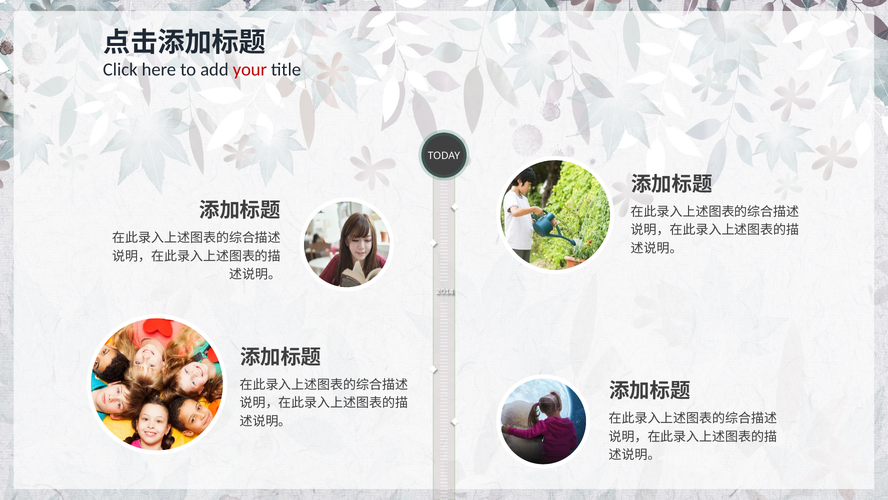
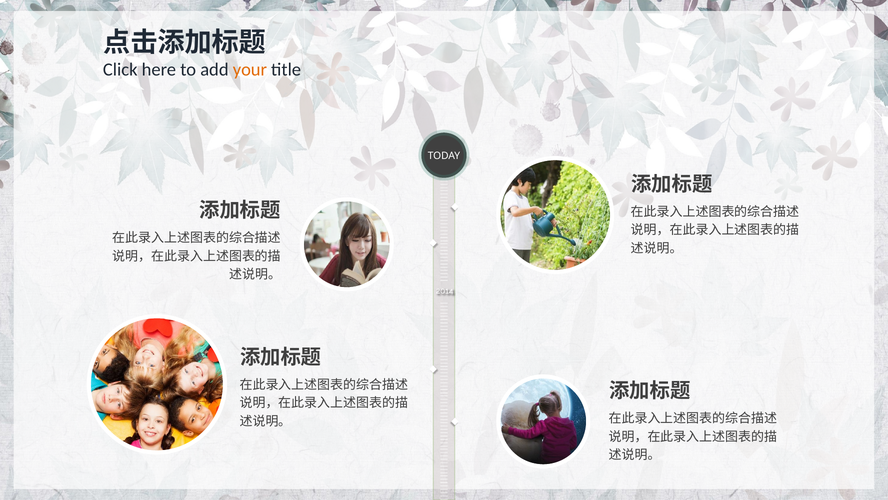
your colour: red -> orange (250, 70)
